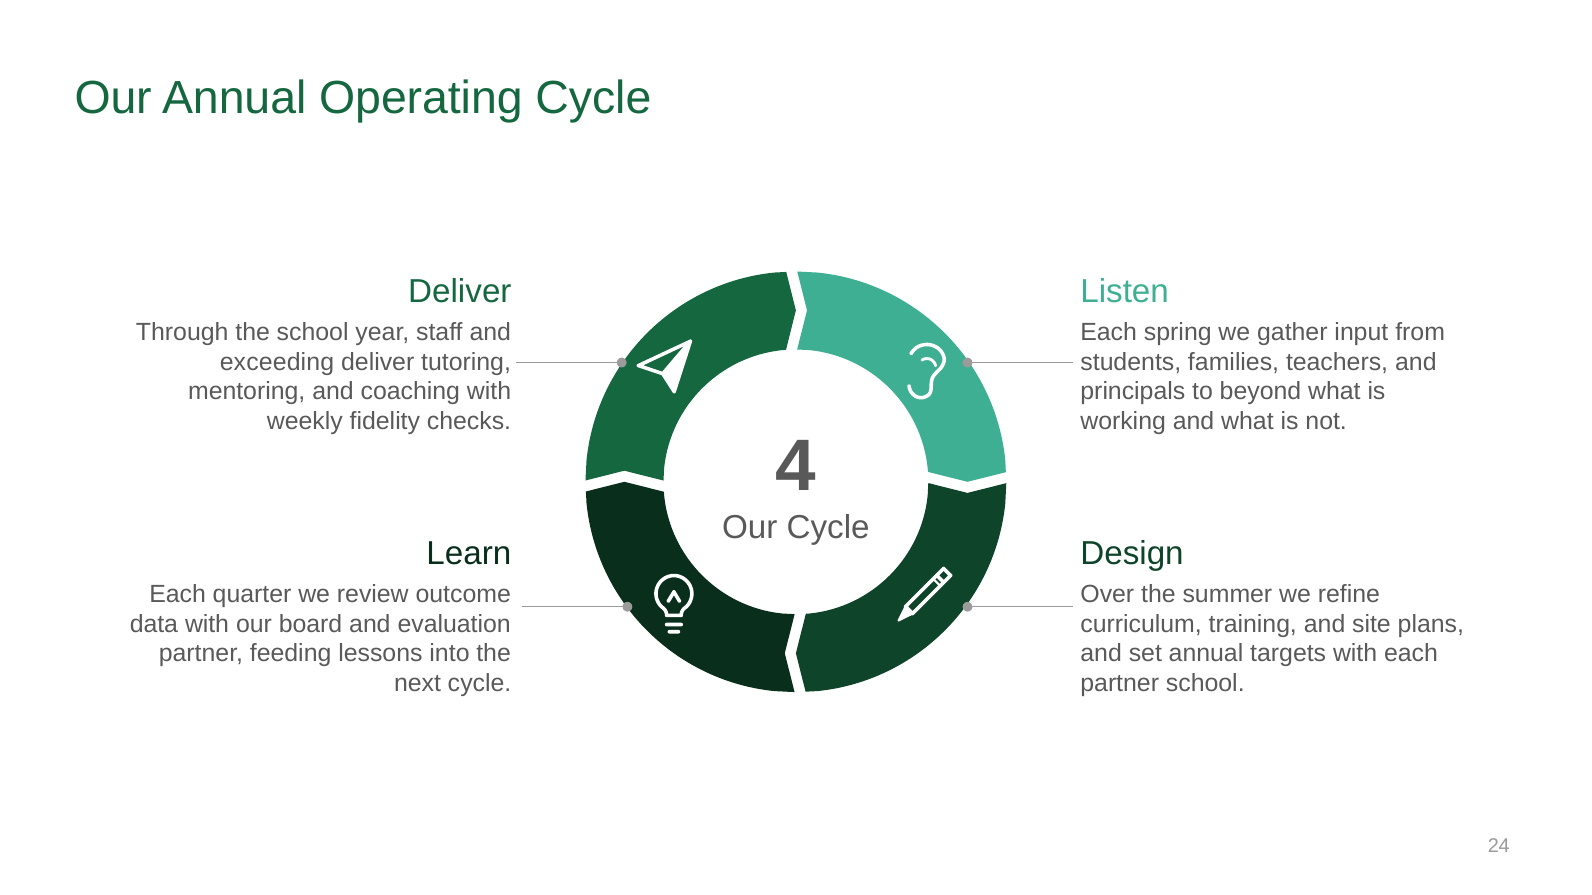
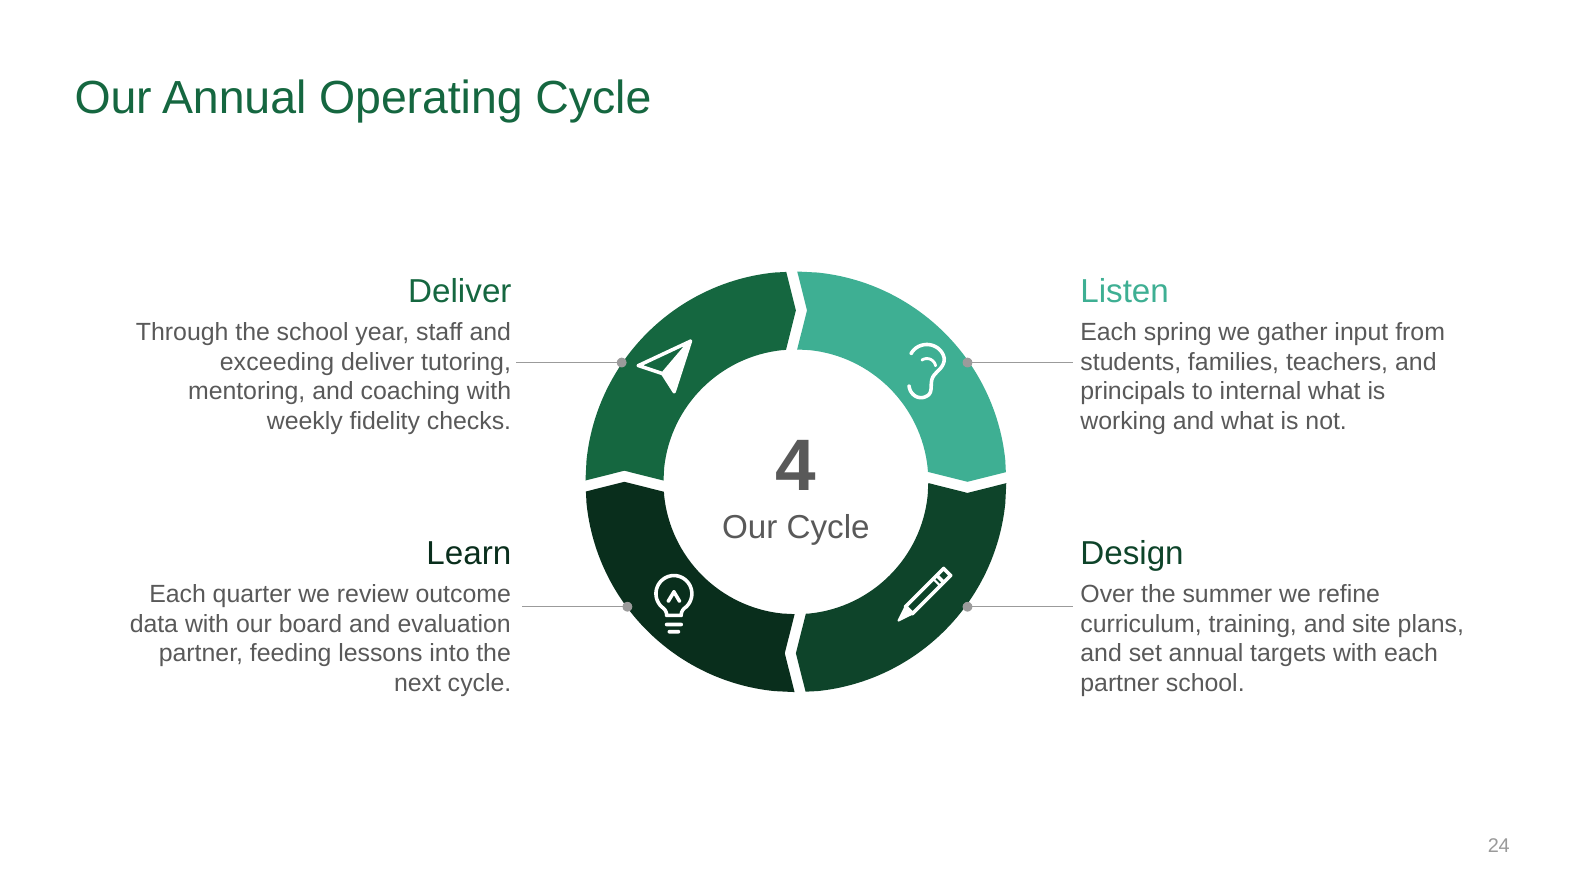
beyond: beyond -> internal (1261, 392)
